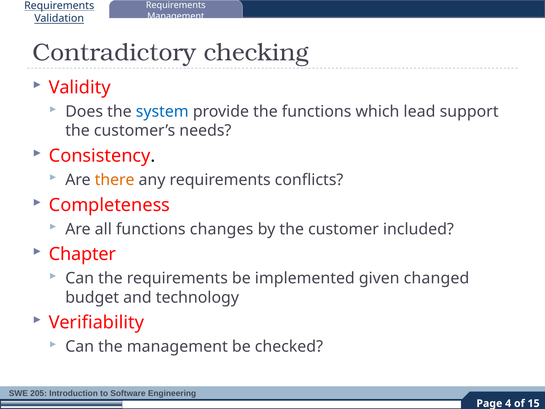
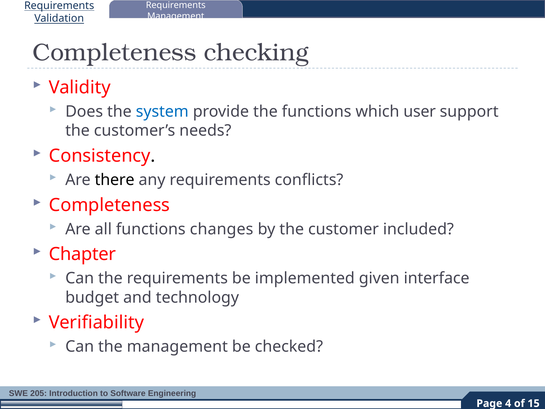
Contradictory: Contradictory -> Completeness (114, 53)
lead: lead -> user (420, 112)
there colour: orange -> black (115, 180)
changed: changed -> interface (437, 278)
